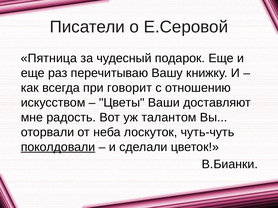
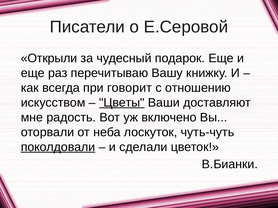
Пятница: Пятница -> Открыли (49, 58)
Цветы underline: none -> present (122, 103)
талантом: талантом -> включено (169, 118)
